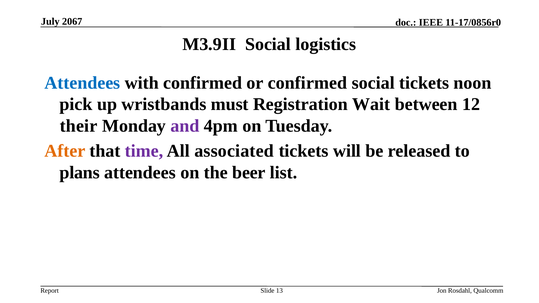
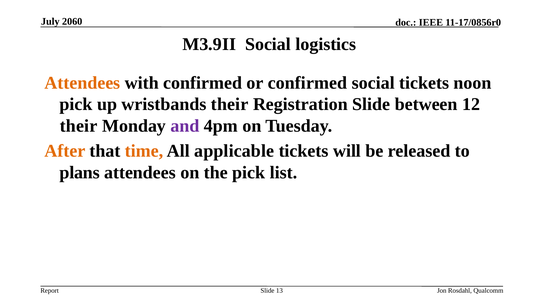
2067: 2067 -> 2060 (72, 21)
Attendees colour: blue -> orange (82, 83)
wristbands must: must -> their (230, 104)
Registration Wait: Wait -> Slide (371, 104)
time colour: purple -> orange (144, 151)
associated: associated -> applicable (234, 151)
the beer: beer -> pick (249, 173)
